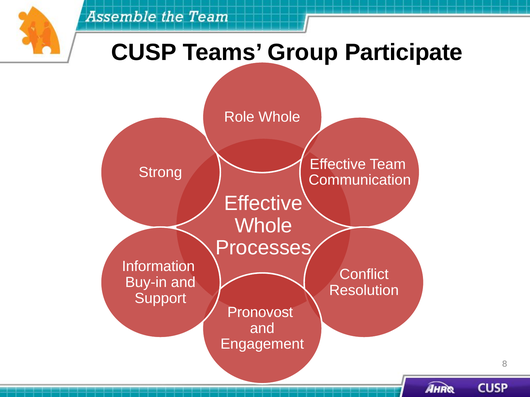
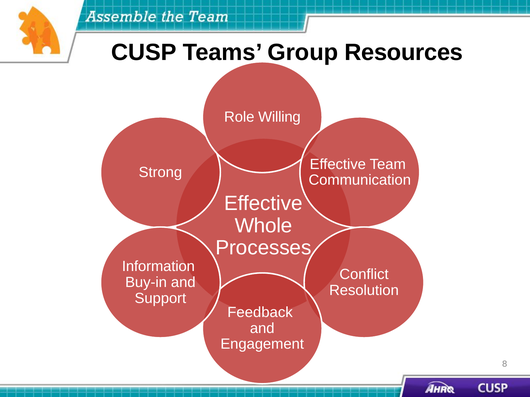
Participate: Participate -> Resources (404, 52)
Role Whole: Whole -> Willing (279, 117)
Pronovost: Pronovost -> Feedback (260, 313)
